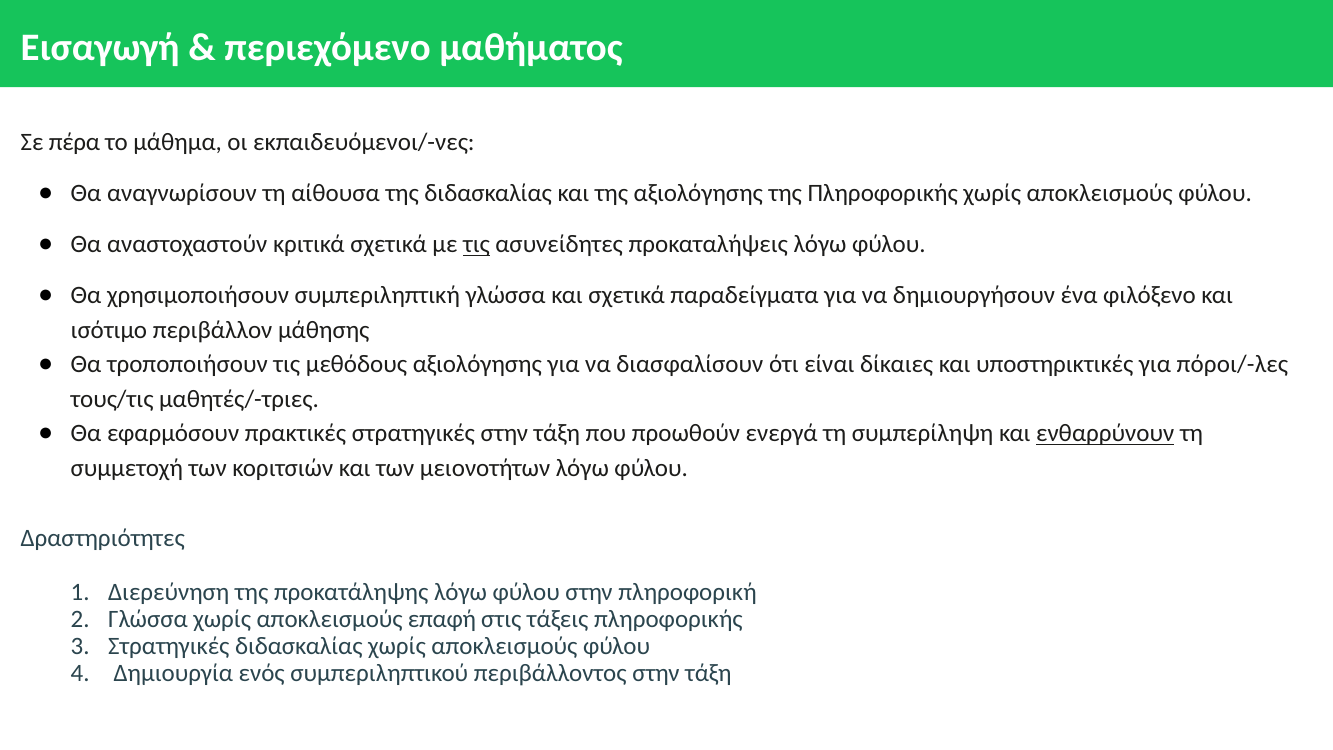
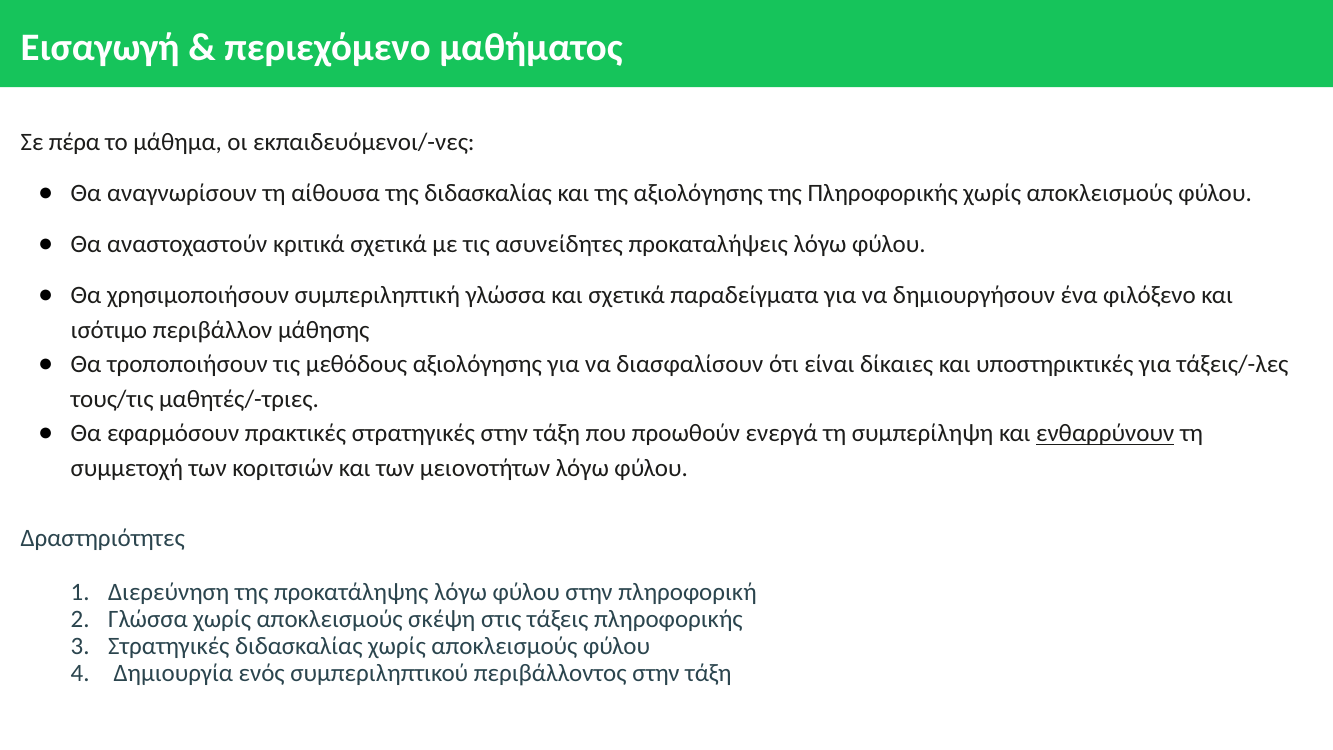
τις underline: present -> none (477, 245)
πόροι/-λες: πόροι/-λες -> τάξεις/-λες (1233, 365)
επαφή: επαφή -> σκέψη (442, 619)
